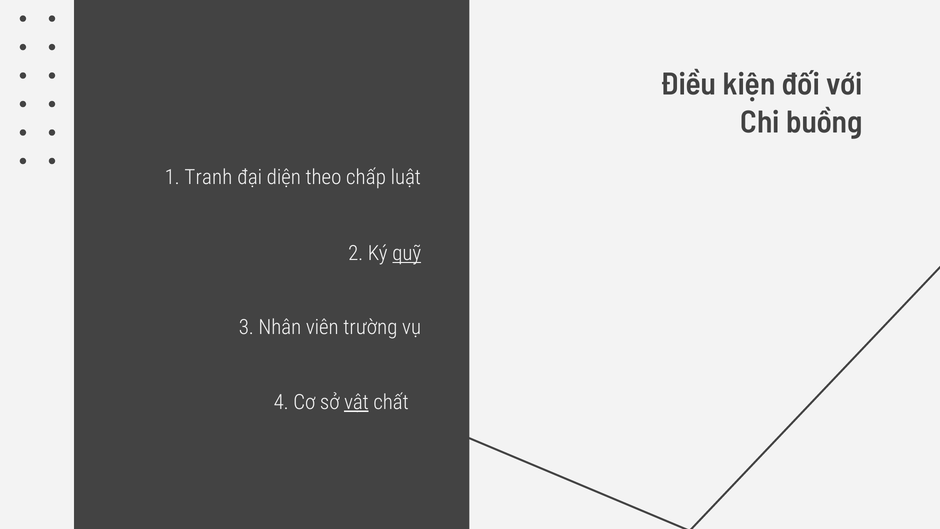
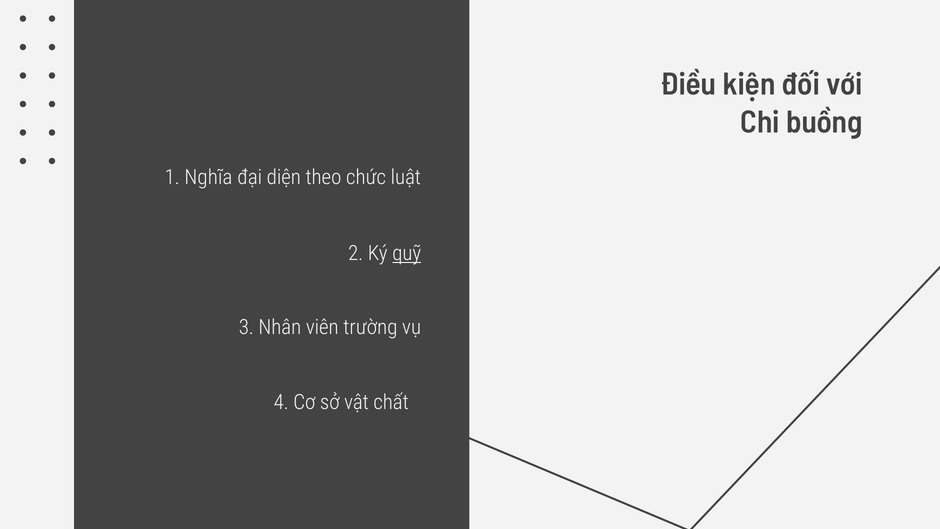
Tranh: Tranh -> Nghĩa (208, 177)
chấp: chấp -> chức (366, 177)
vật underline: present -> none (356, 402)
